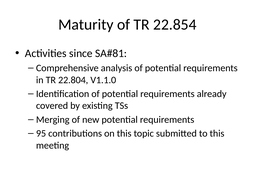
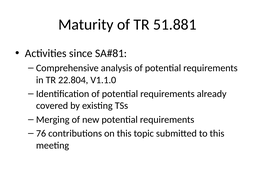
22.854: 22.854 -> 51.881 (175, 25)
95: 95 -> 76 (41, 134)
